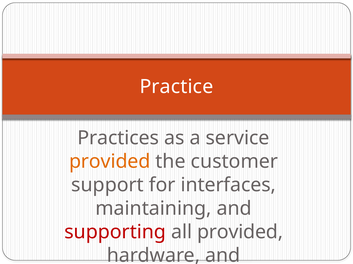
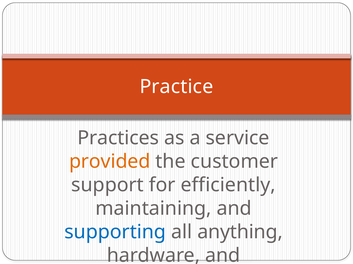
interfaces: interfaces -> efficiently (228, 185)
supporting colour: red -> blue (115, 233)
all provided: provided -> anything (240, 233)
